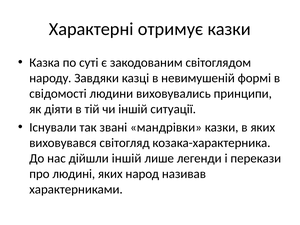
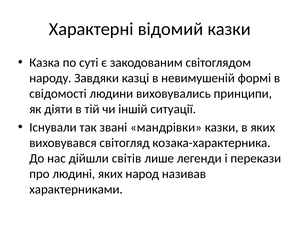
отримує: отримує -> відомий (171, 29)
дійшли іншій: іншій -> світів (127, 158)
